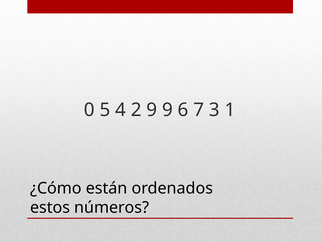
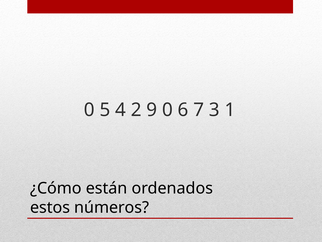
9 9: 9 -> 0 (167, 110)
